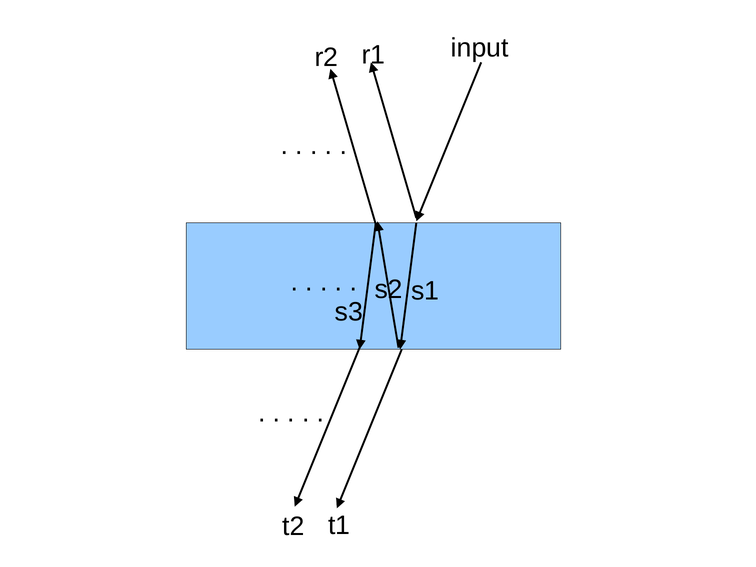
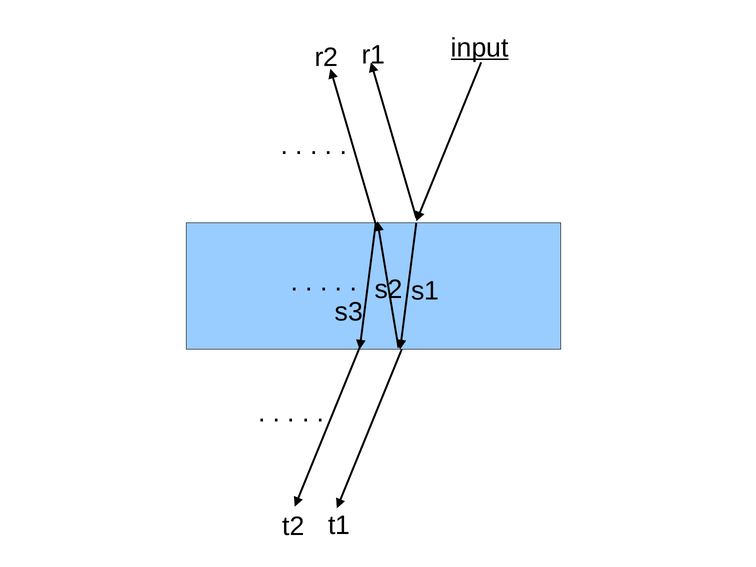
input underline: none -> present (480, 48)
